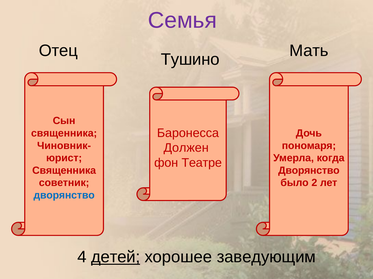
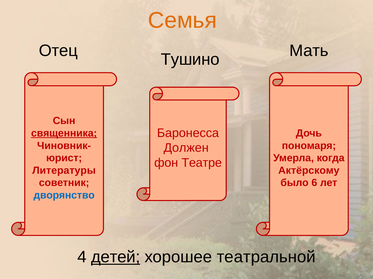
Семья colour: purple -> orange (182, 21)
священника underline: none -> present (64, 134)
Священника: Священника -> Литературы (64, 171)
Дворянство: Дворянство -> Актёрскому (309, 171)
2: 2 -> 6 (314, 183)
заведующим: заведующим -> театральной (266, 258)
